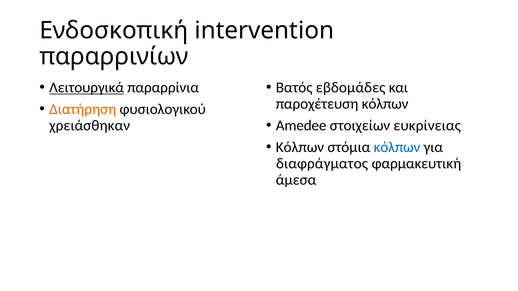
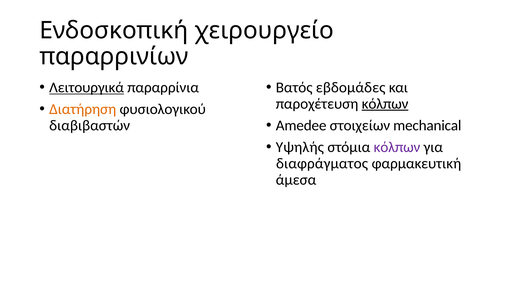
intervention: intervention -> χειρουργείο (264, 30)
κόλπων underline: none -> present (385, 104)
ευκρίνειας: ευκρίνειας -> mechanical (427, 126)
χρειάσθηκαν: χρειάσθηκαν -> διαβιβαστών (90, 126)
Κόλπων: Κόλπων -> Υψηλής (300, 147)
κόλπων colour: blue -> purple (397, 147)
